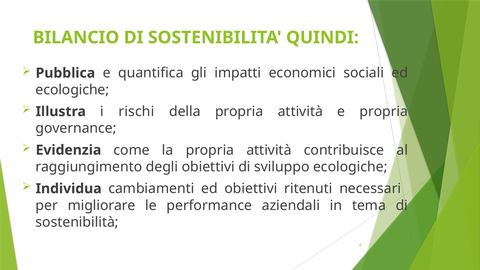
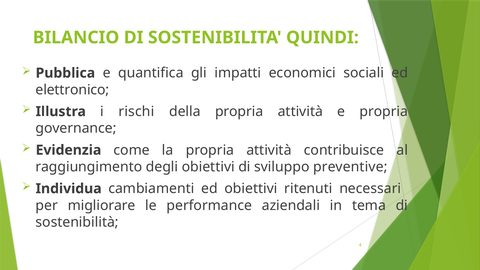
ecologiche: ecologiche -> elettronico (72, 90)
sviluppo ecologiche: ecologiche -> preventive (350, 167)
